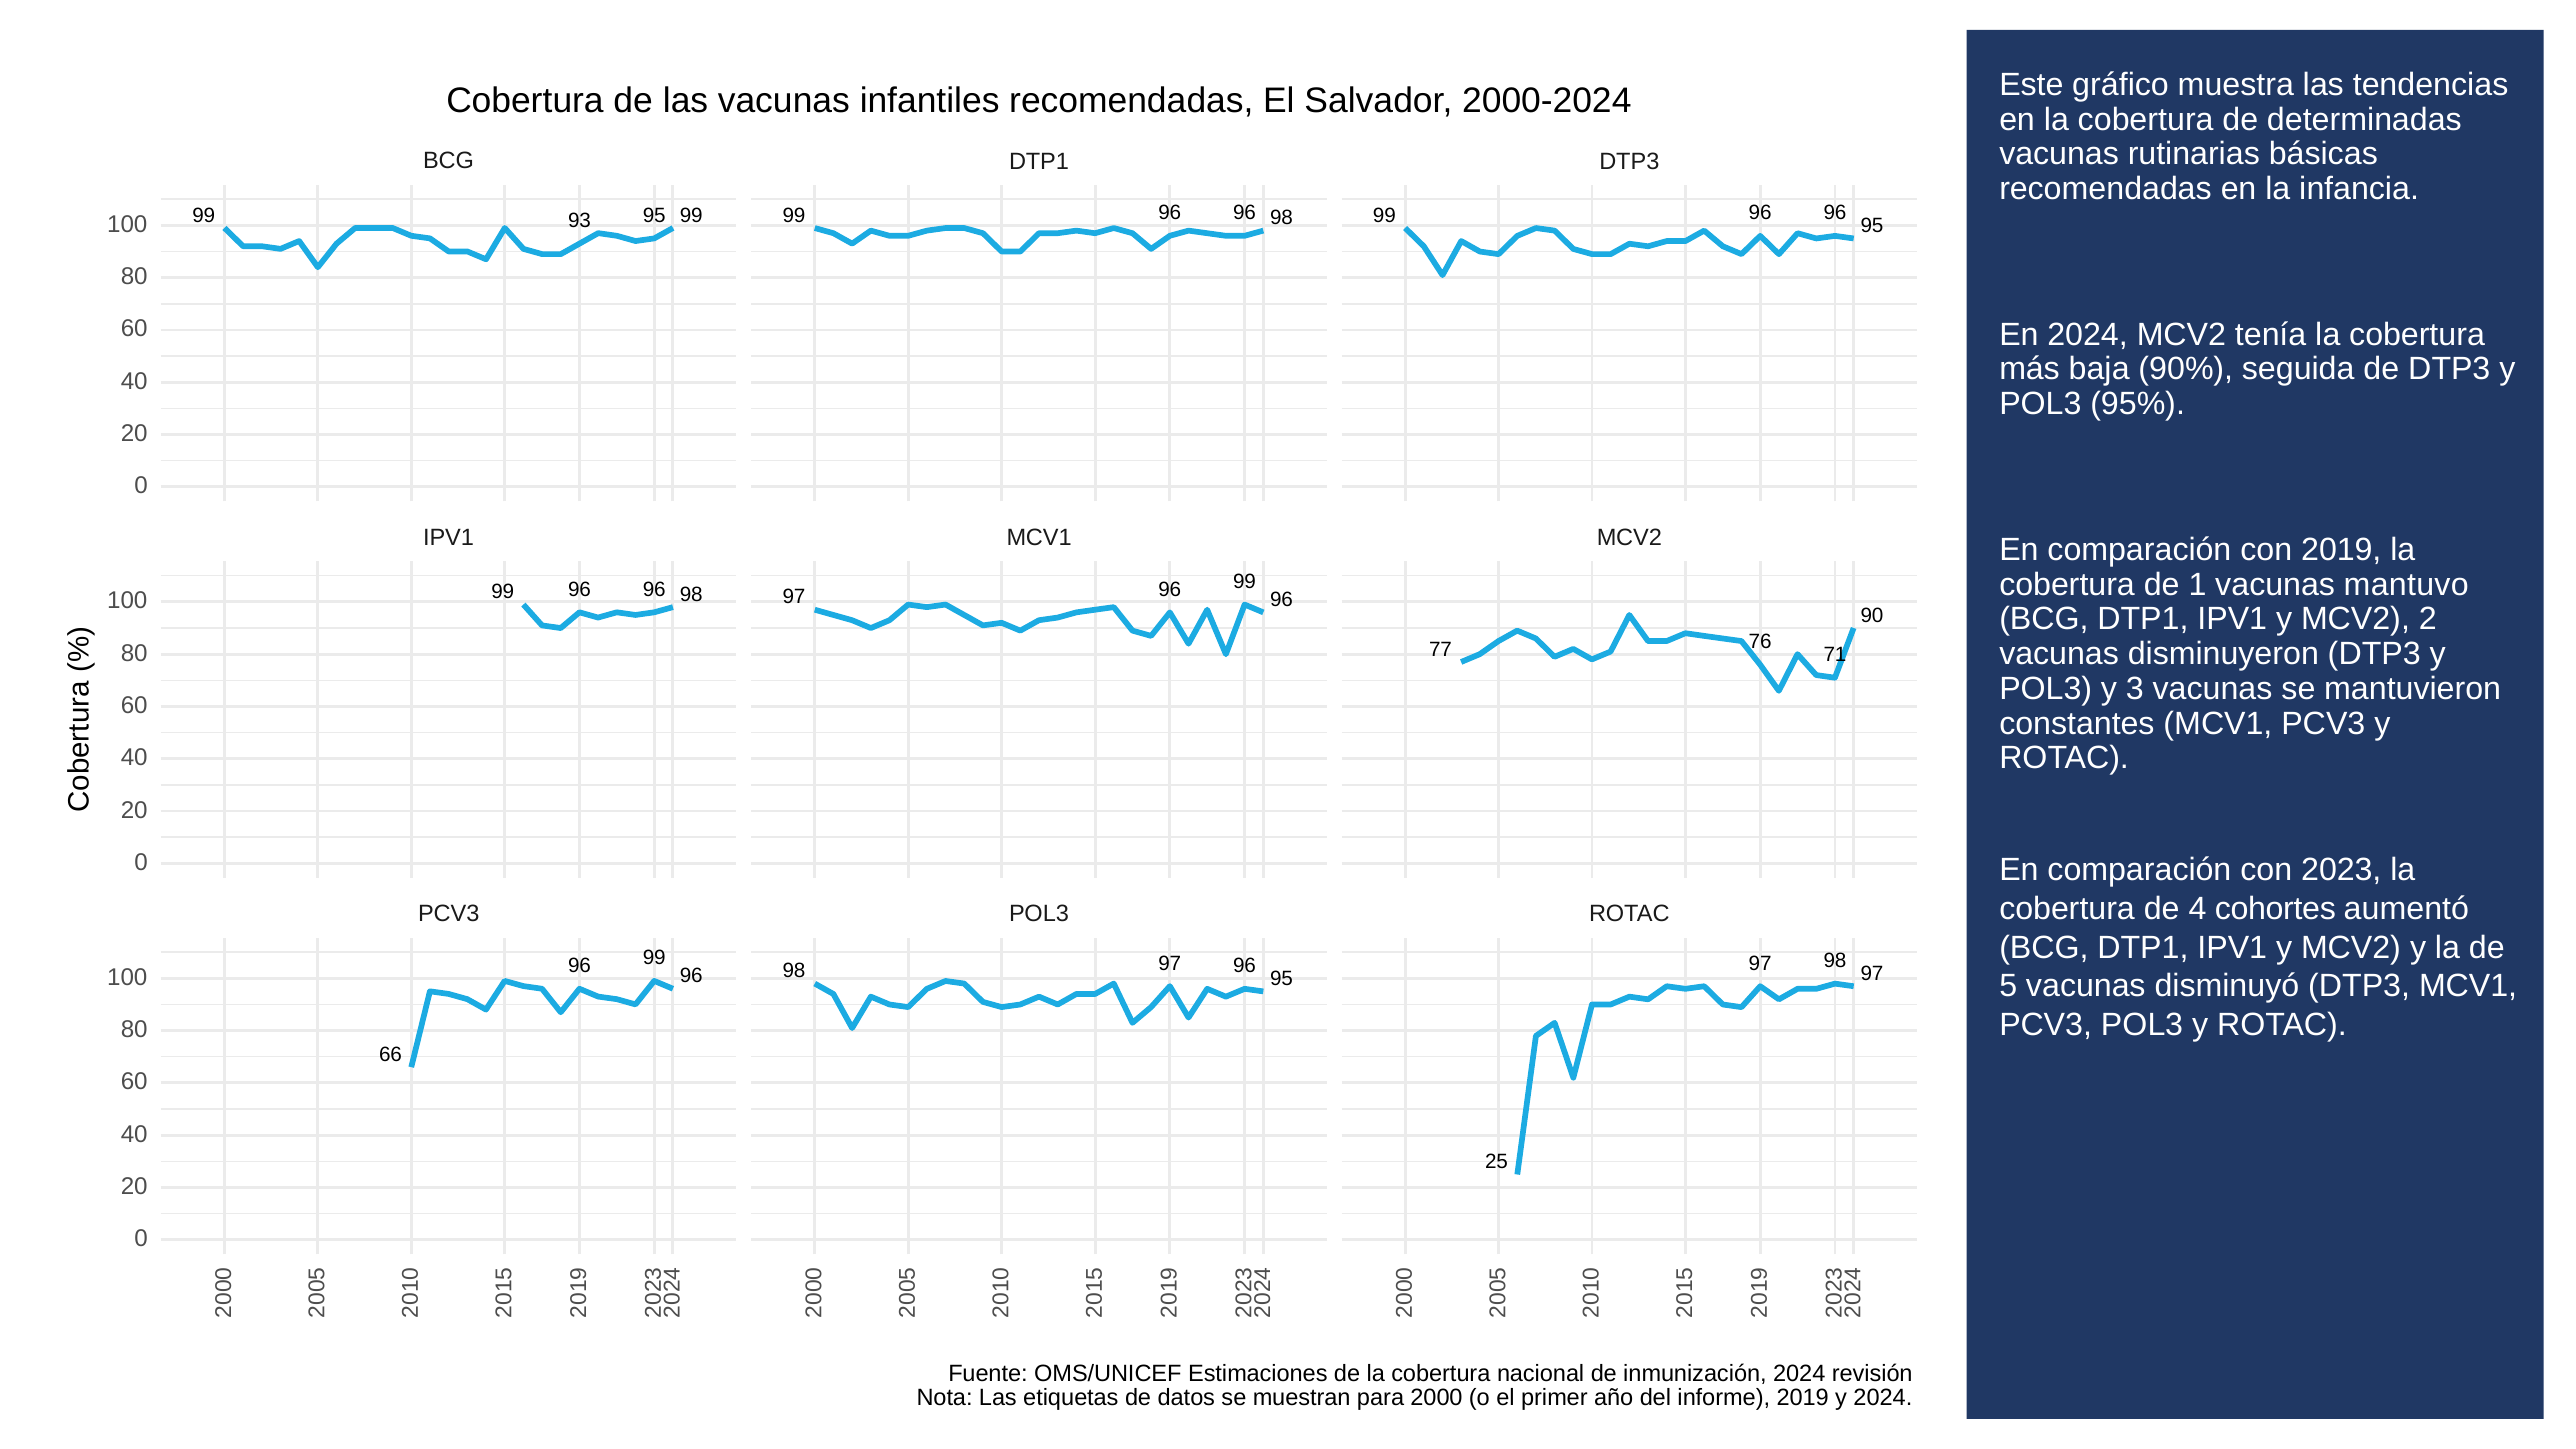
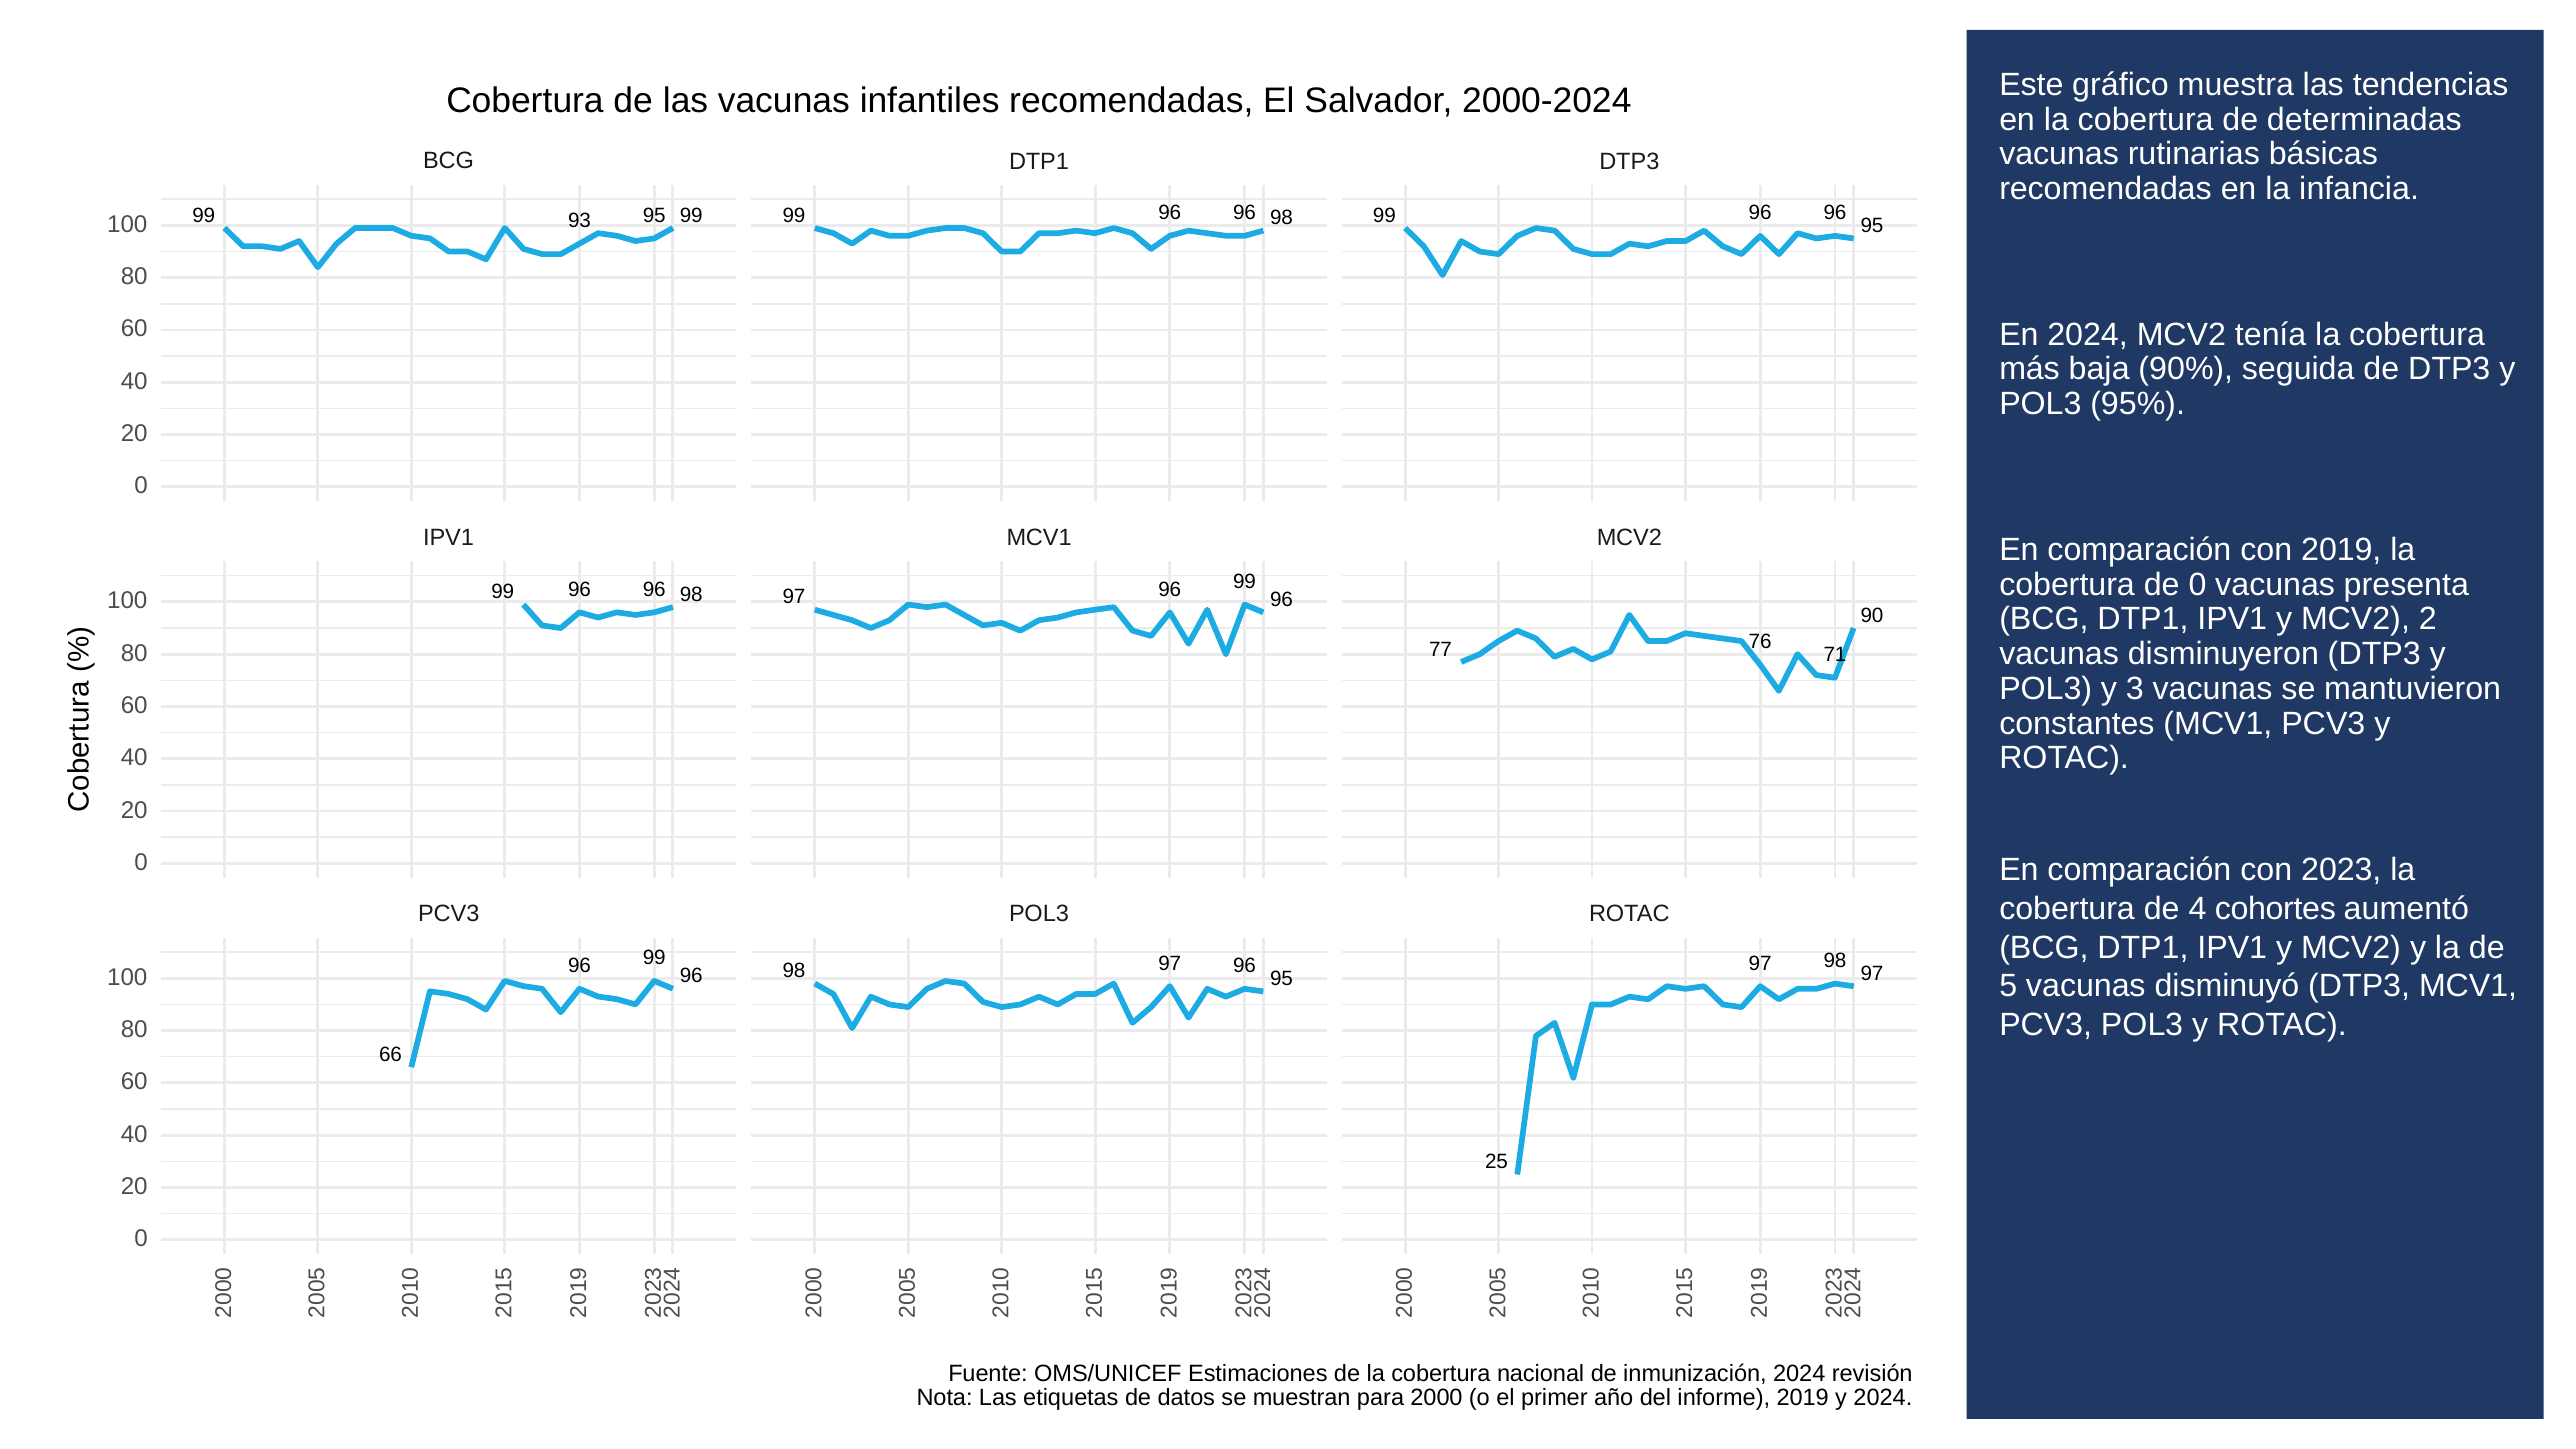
de 1: 1 -> 0 (2197, 584)
mantuvo: mantuvo -> presenta (2406, 584)
